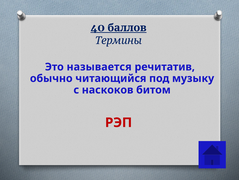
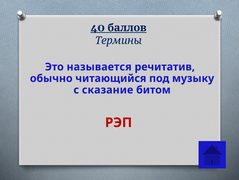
наскоков: наскоков -> сказание (108, 90)
